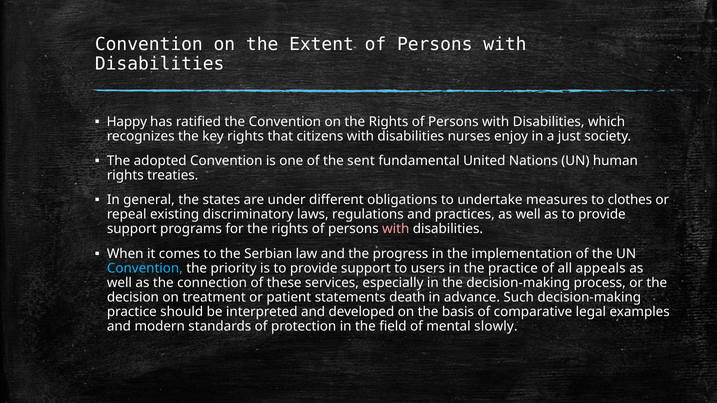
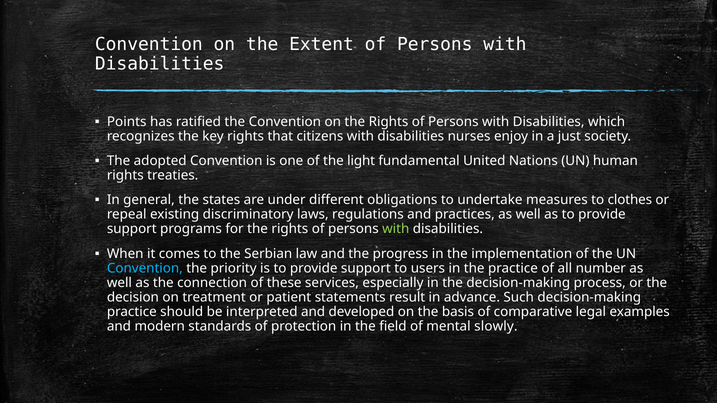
Happy: Happy -> Points (127, 122)
sent: sent -> light (361, 161)
with colour: pink -> light green (396, 229)
appeals: appeals -> number (601, 268)
death: death -> result (407, 297)
